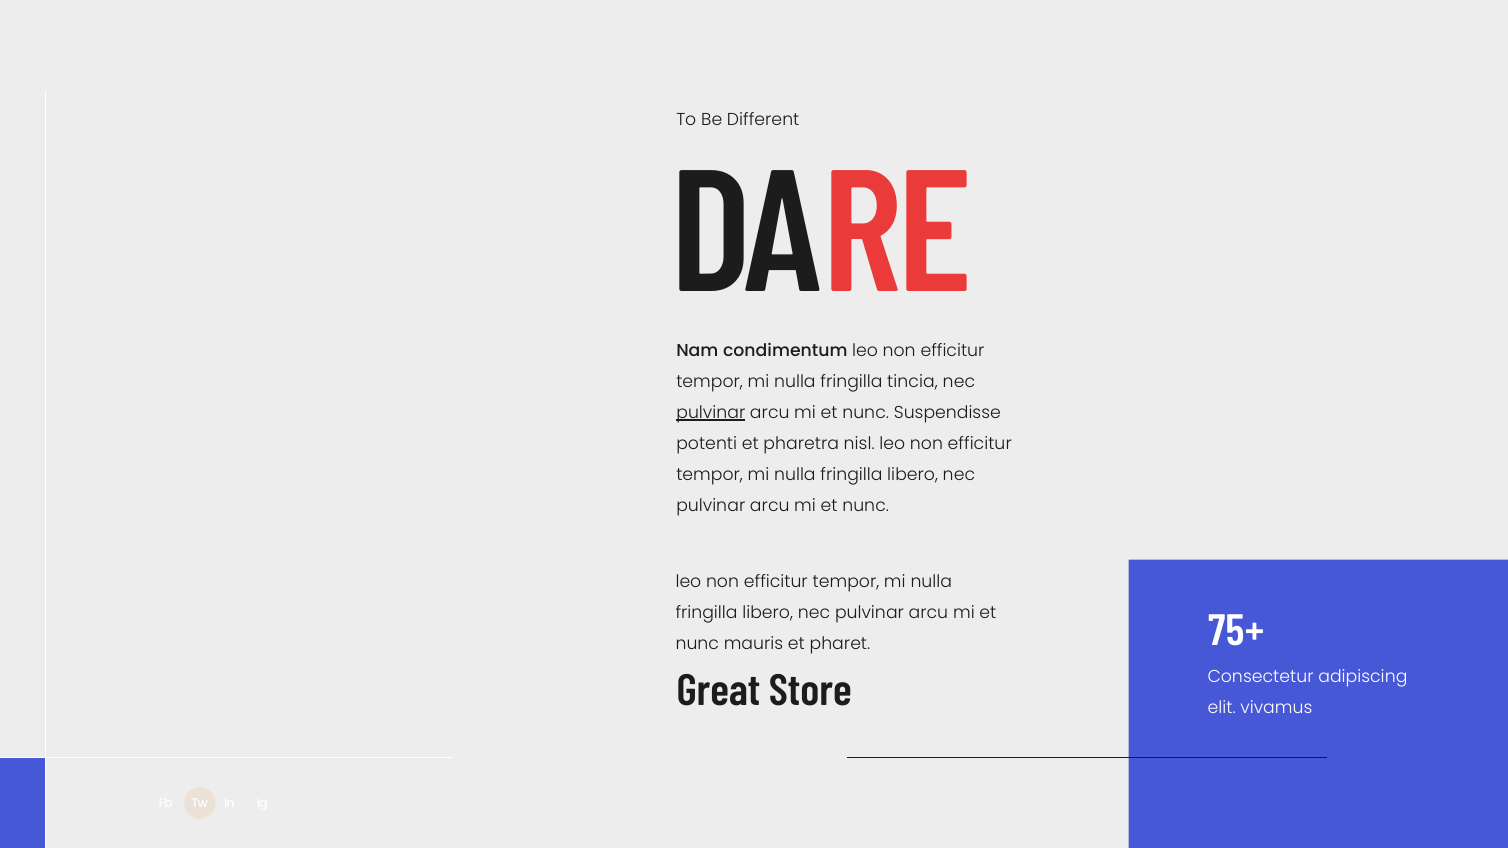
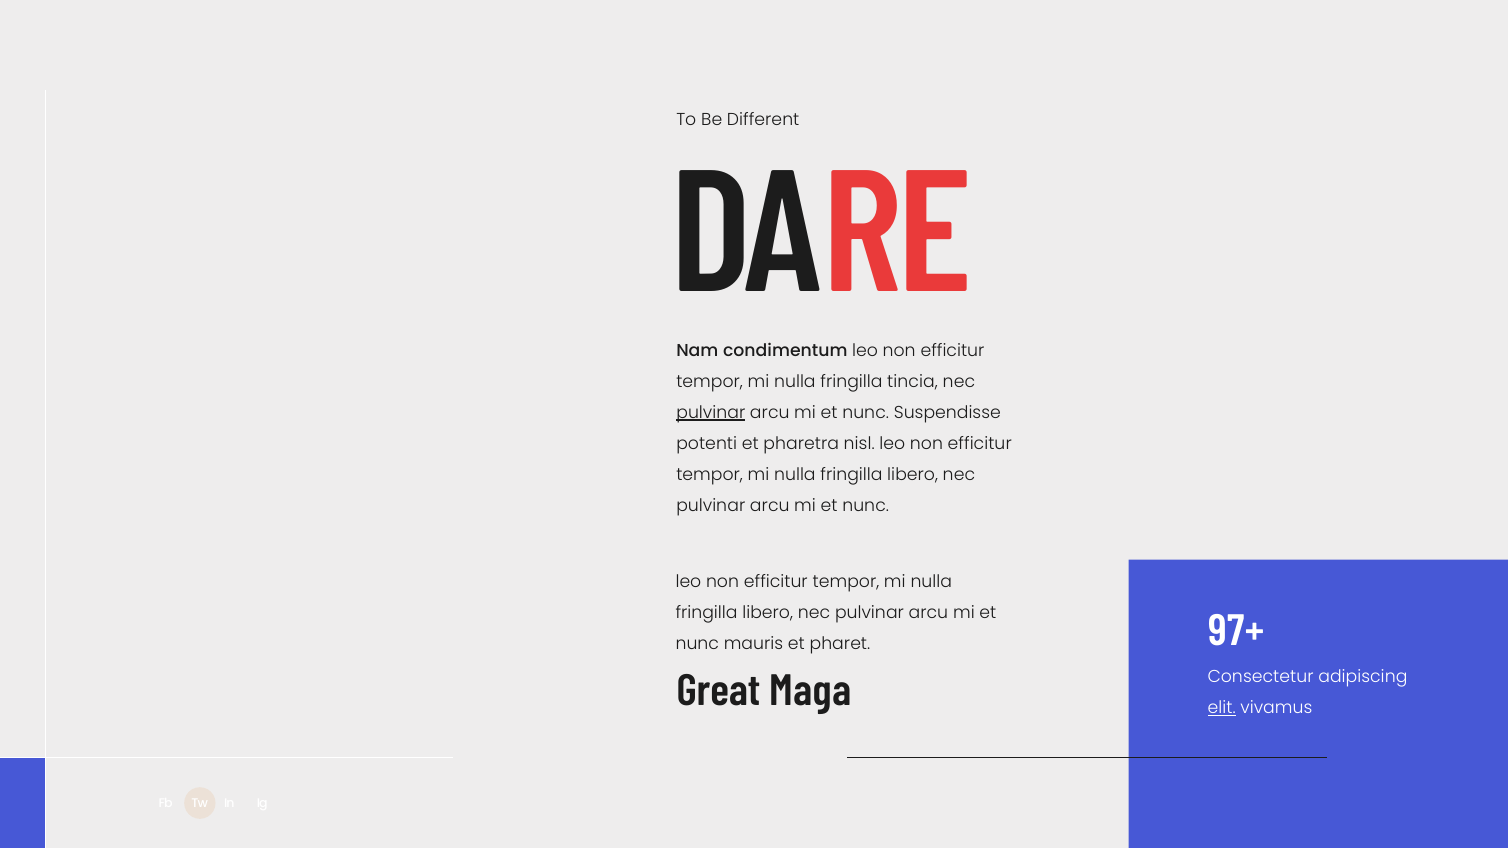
75+: 75+ -> 97+ (1236, 632)
Store: Store -> Maga (810, 691)
elit underline: none -> present (1222, 708)
